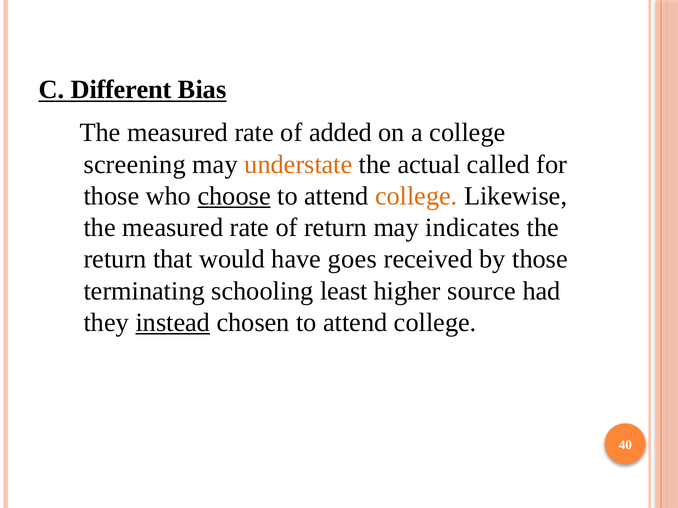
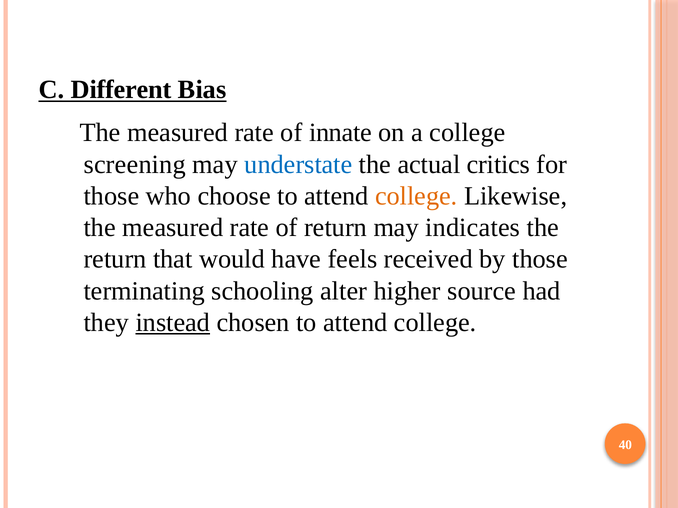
added: added -> innate (341, 133)
understate colour: orange -> blue (298, 164)
called: called -> critics (498, 164)
choose underline: present -> none (234, 196)
goes: goes -> feels (352, 259)
least: least -> alter (344, 291)
